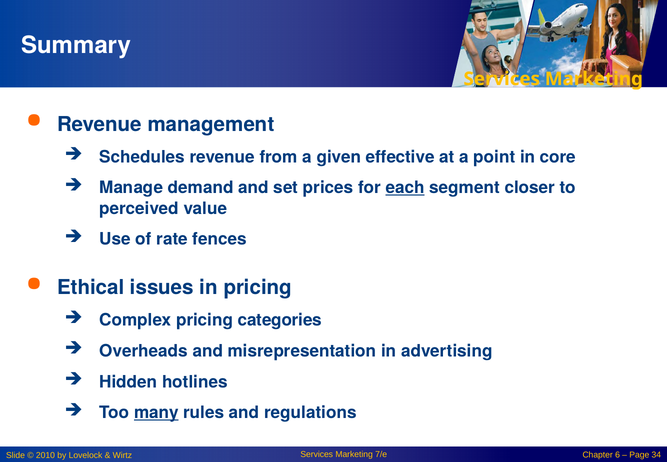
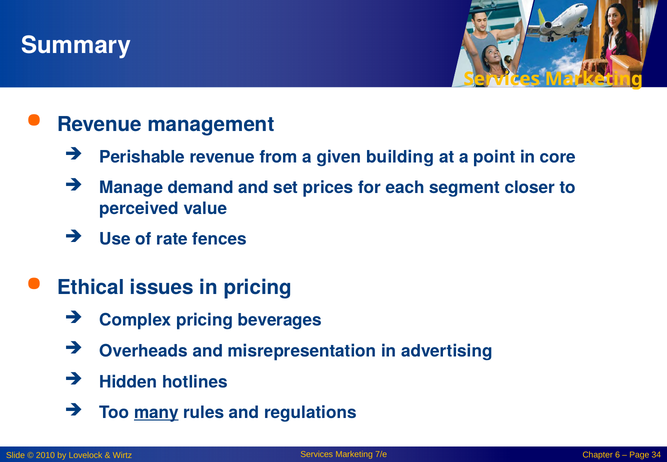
Schedules: Schedules -> Perishable (142, 157)
effective: effective -> building (400, 157)
each underline: present -> none (405, 188)
categories: categories -> beverages (280, 320)
